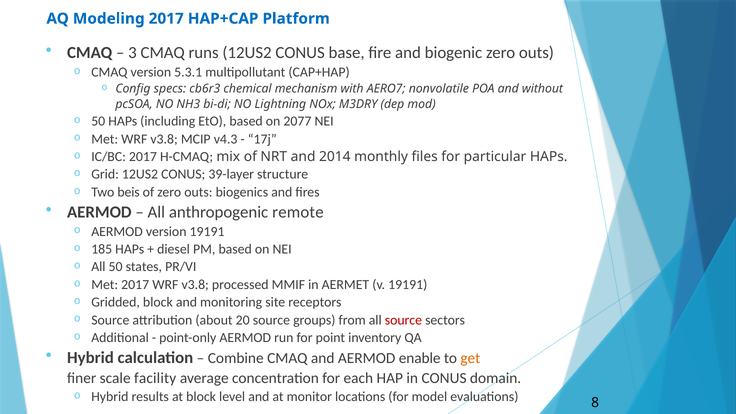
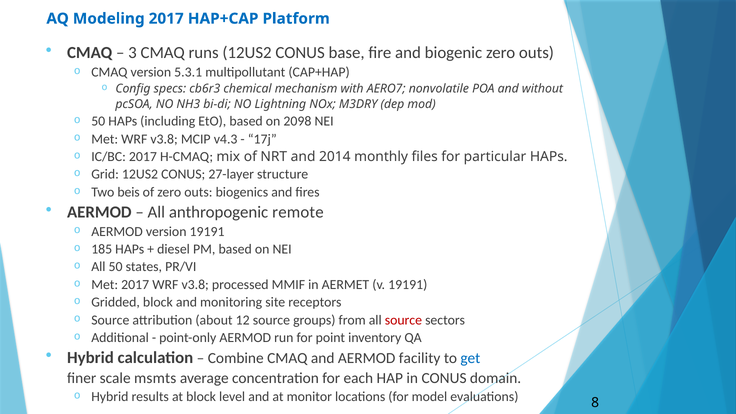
2077: 2077 -> 2098 (297, 121)
39-layer: 39-layer -> 27-layer (231, 174)
20: 20 -> 12 (243, 320)
enable: enable -> facility (420, 358)
get colour: orange -> blue (470, 358)
facility: facility -> msmts (155, 378)
